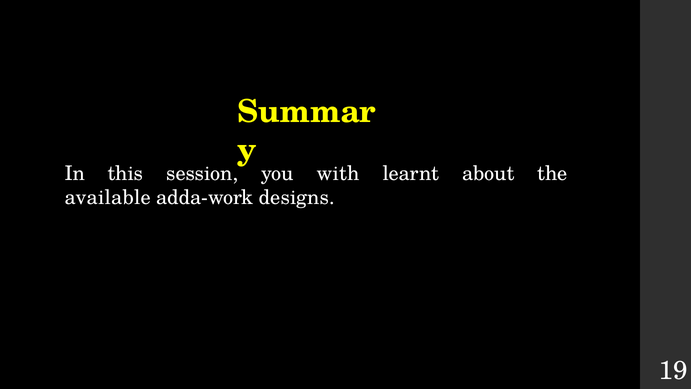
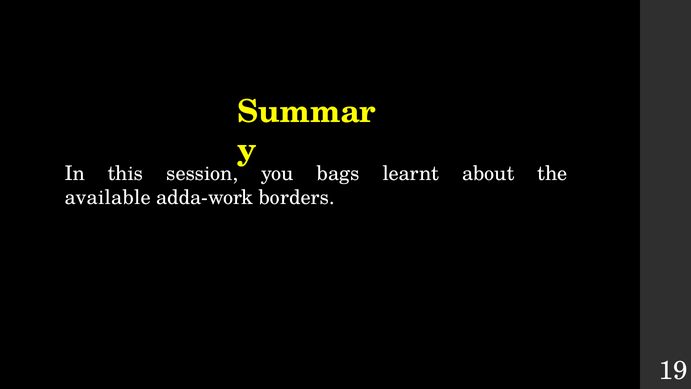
with: with -> bags (338, 173)
designs: designs -> borders (297, 197)
